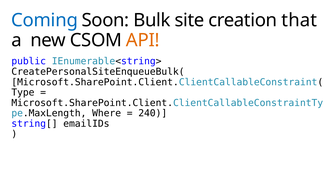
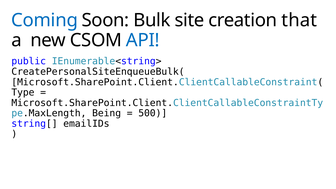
API colour: orange -> blue (143, 40)
Where: Where -> Being (107, 113)
240: 240 -> 500 (153, 113)
